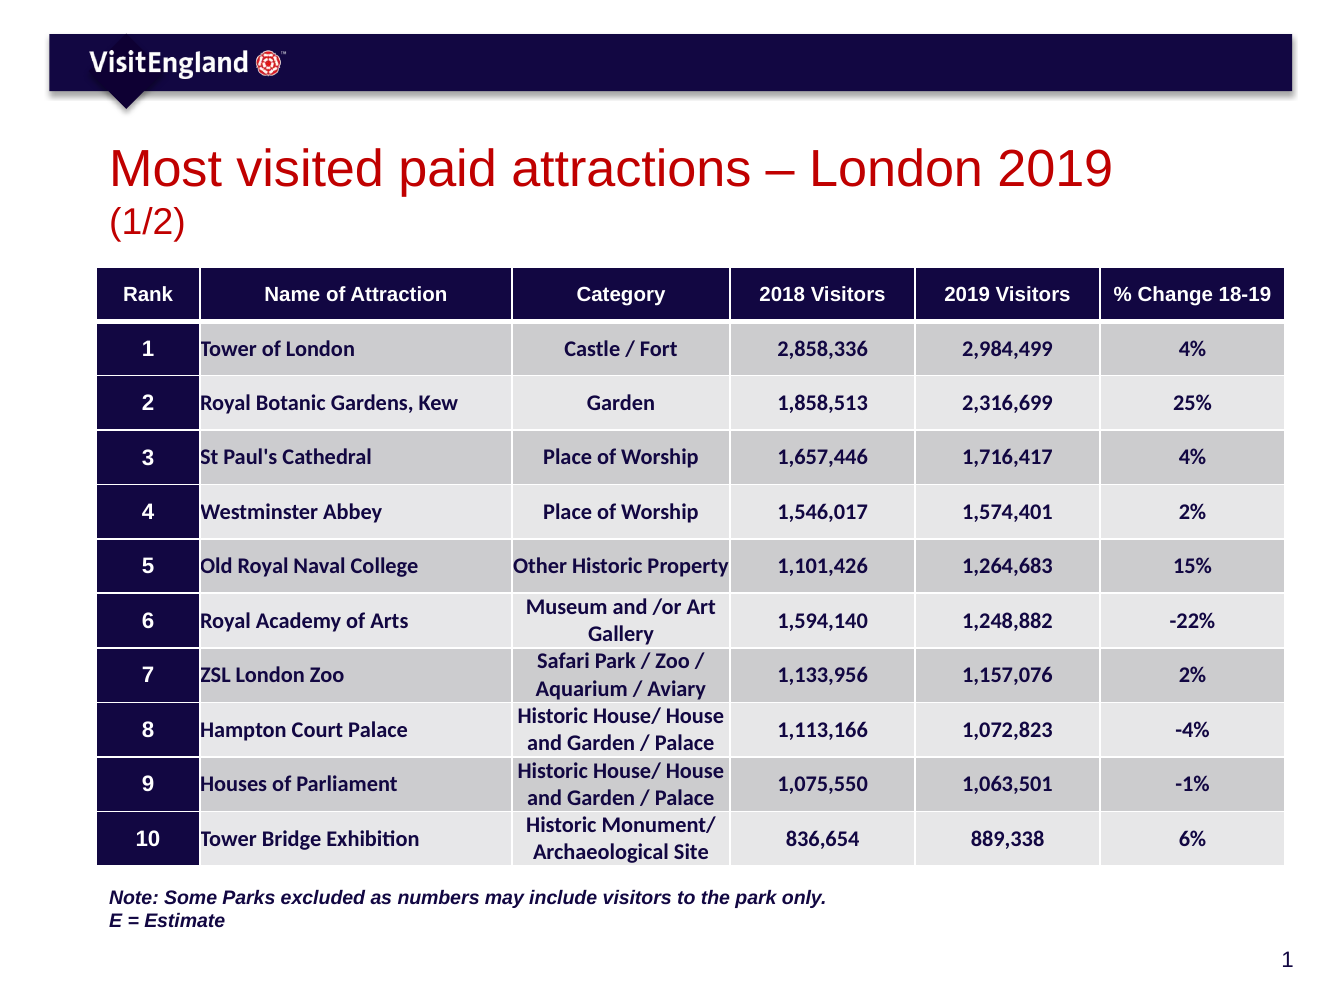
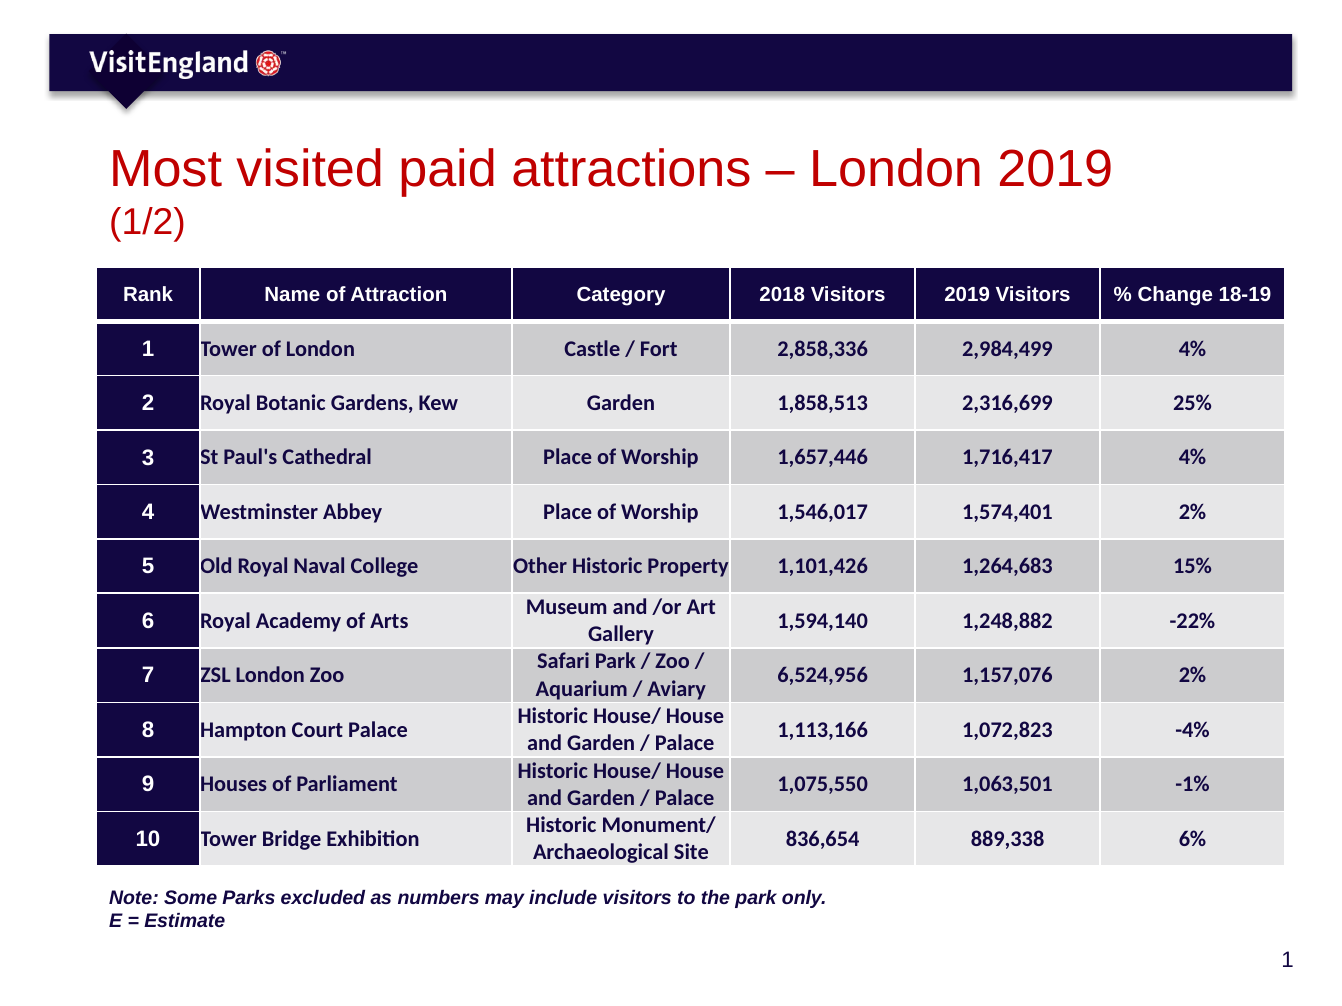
1,133,956: 1,133,956 -> 6,524,956 (823, 676)
